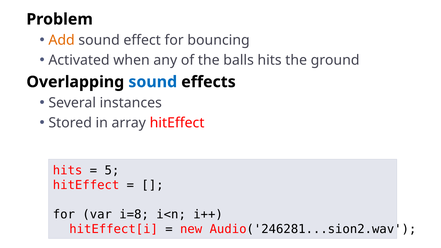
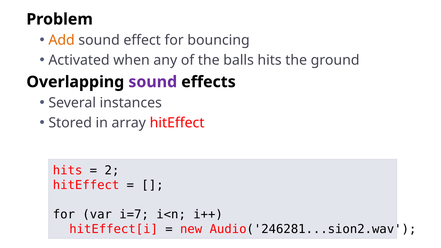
sound colour: blue -> purple (153, 82)
5: 5 -> 2 (112, 170)
i=8: i=8 -> i=7 (134, 215)
